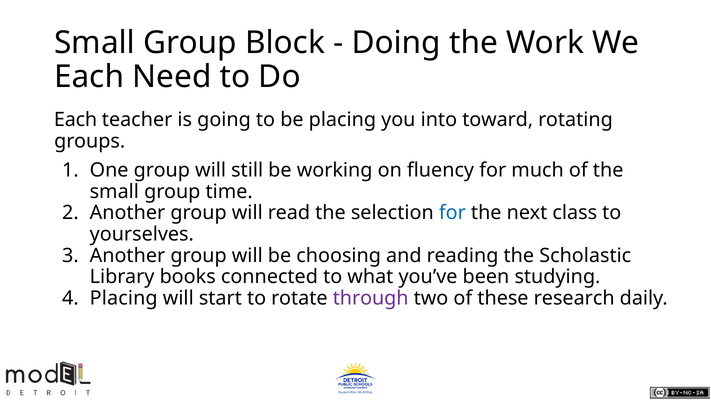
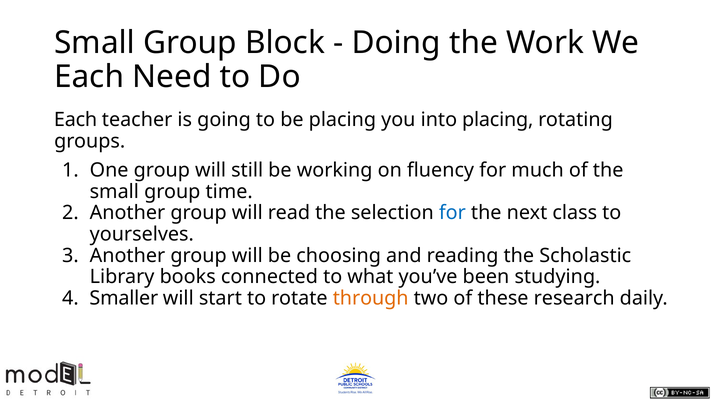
into toward: toward -> placing (498, 120)
Placing: Placing -> Smaller (124, 298)
through colour: purple -> orange (371, 298)
